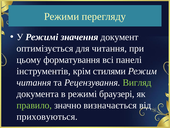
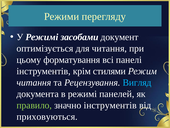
значення: значення -> засобами (79, 37)
Вигляд colour: light green -> light blue (137, 82)
браузері: браузері -> панелей (117, 94)
значно визначається: визначається -> інструментів (110, 105)
